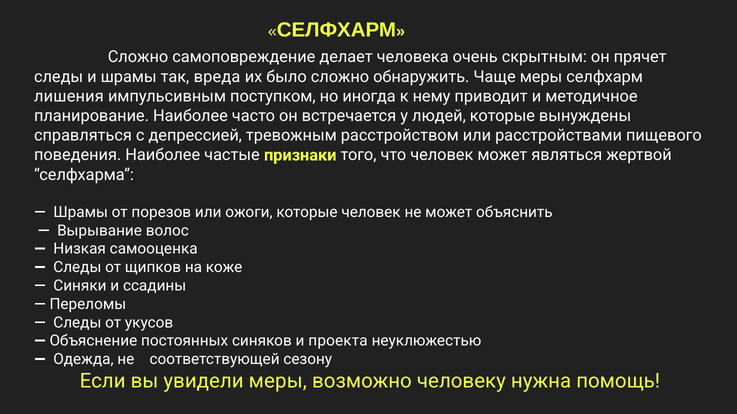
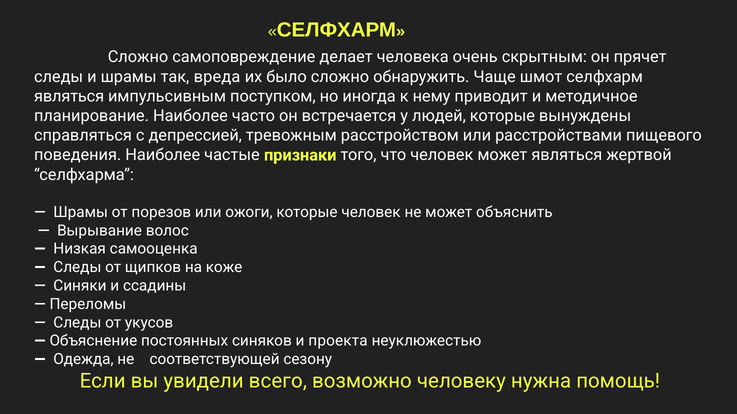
Чаще меры: меры -> шмот (541, 77)
лишения: лишения -> являться (69, 96)
увидели меры: меры -> всего (278, 382)
